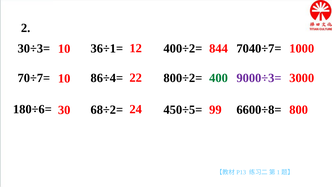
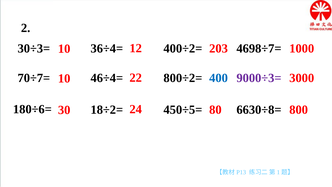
36÷1=: 36÷1= -> 36÷4= (107, 48)
7040÷7=: 7040÷7= -> 4698÷7= (259, 48)
844: 844 -> 203 (219, 48)
86÷4=: 86÷4= -> 46÷4= (107, 78)
400 colour: green -> blue (219, 78)
68÷2=: 68÷2= -> 18÷2= (107, 109)
6600÷8=: 6600÷8= -> 6630÷8= (259, 109)
99: 99 -> 80 (215, 109)
